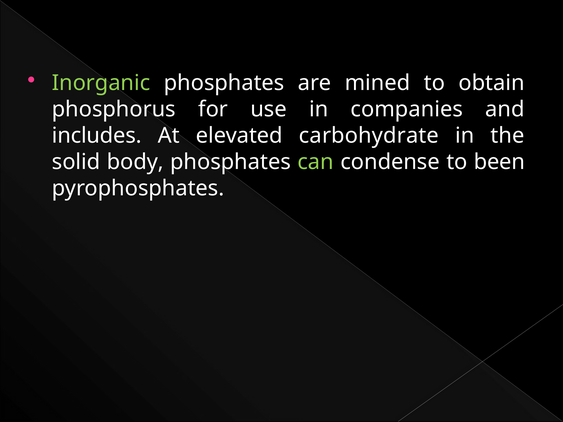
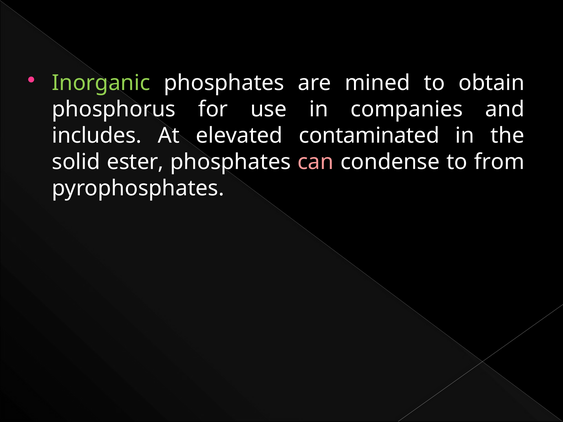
carbohydrate: carbohydrate -> contaminated (369, 136)
body: body -> ester (135, 162)
can colour: light green -> pink (316, 162)
been: been -> from (499, 162)
